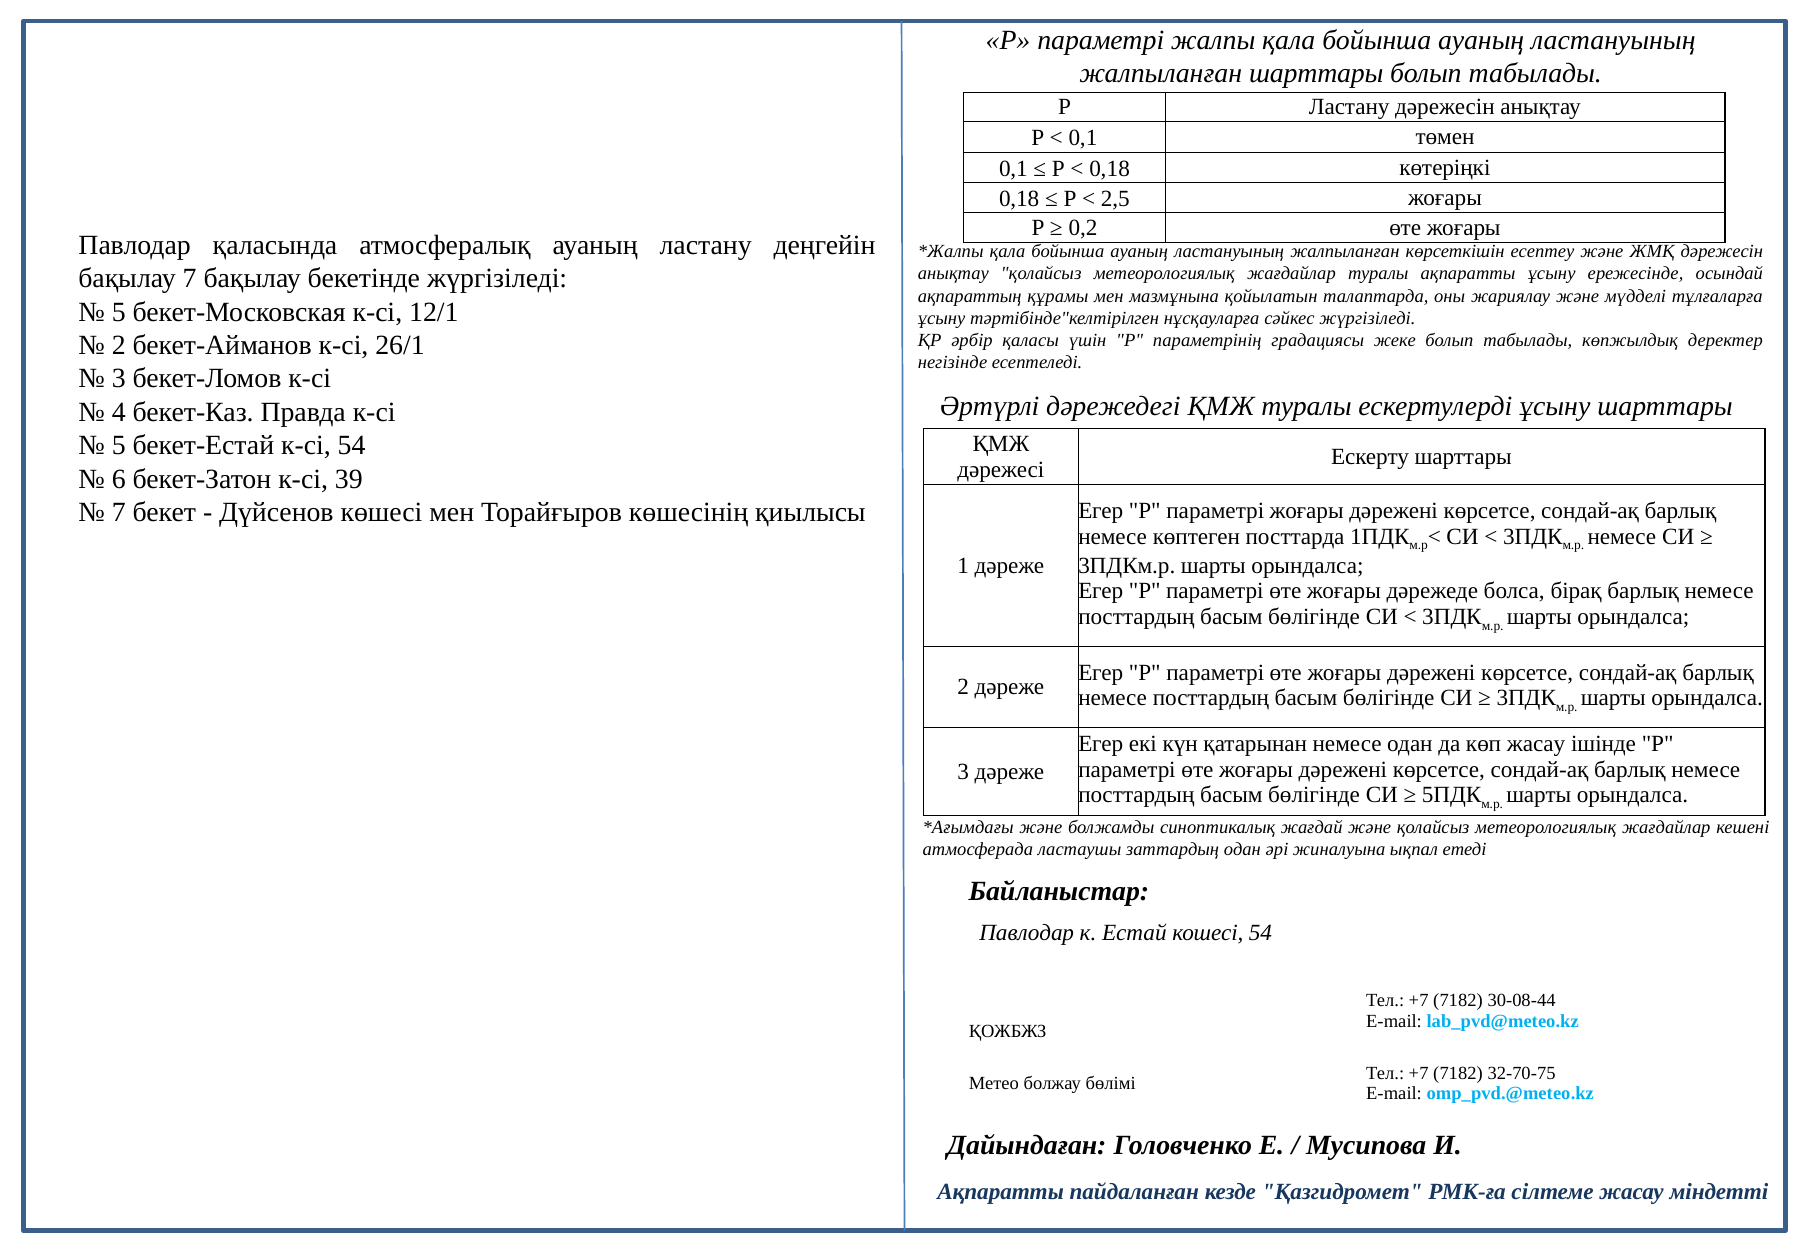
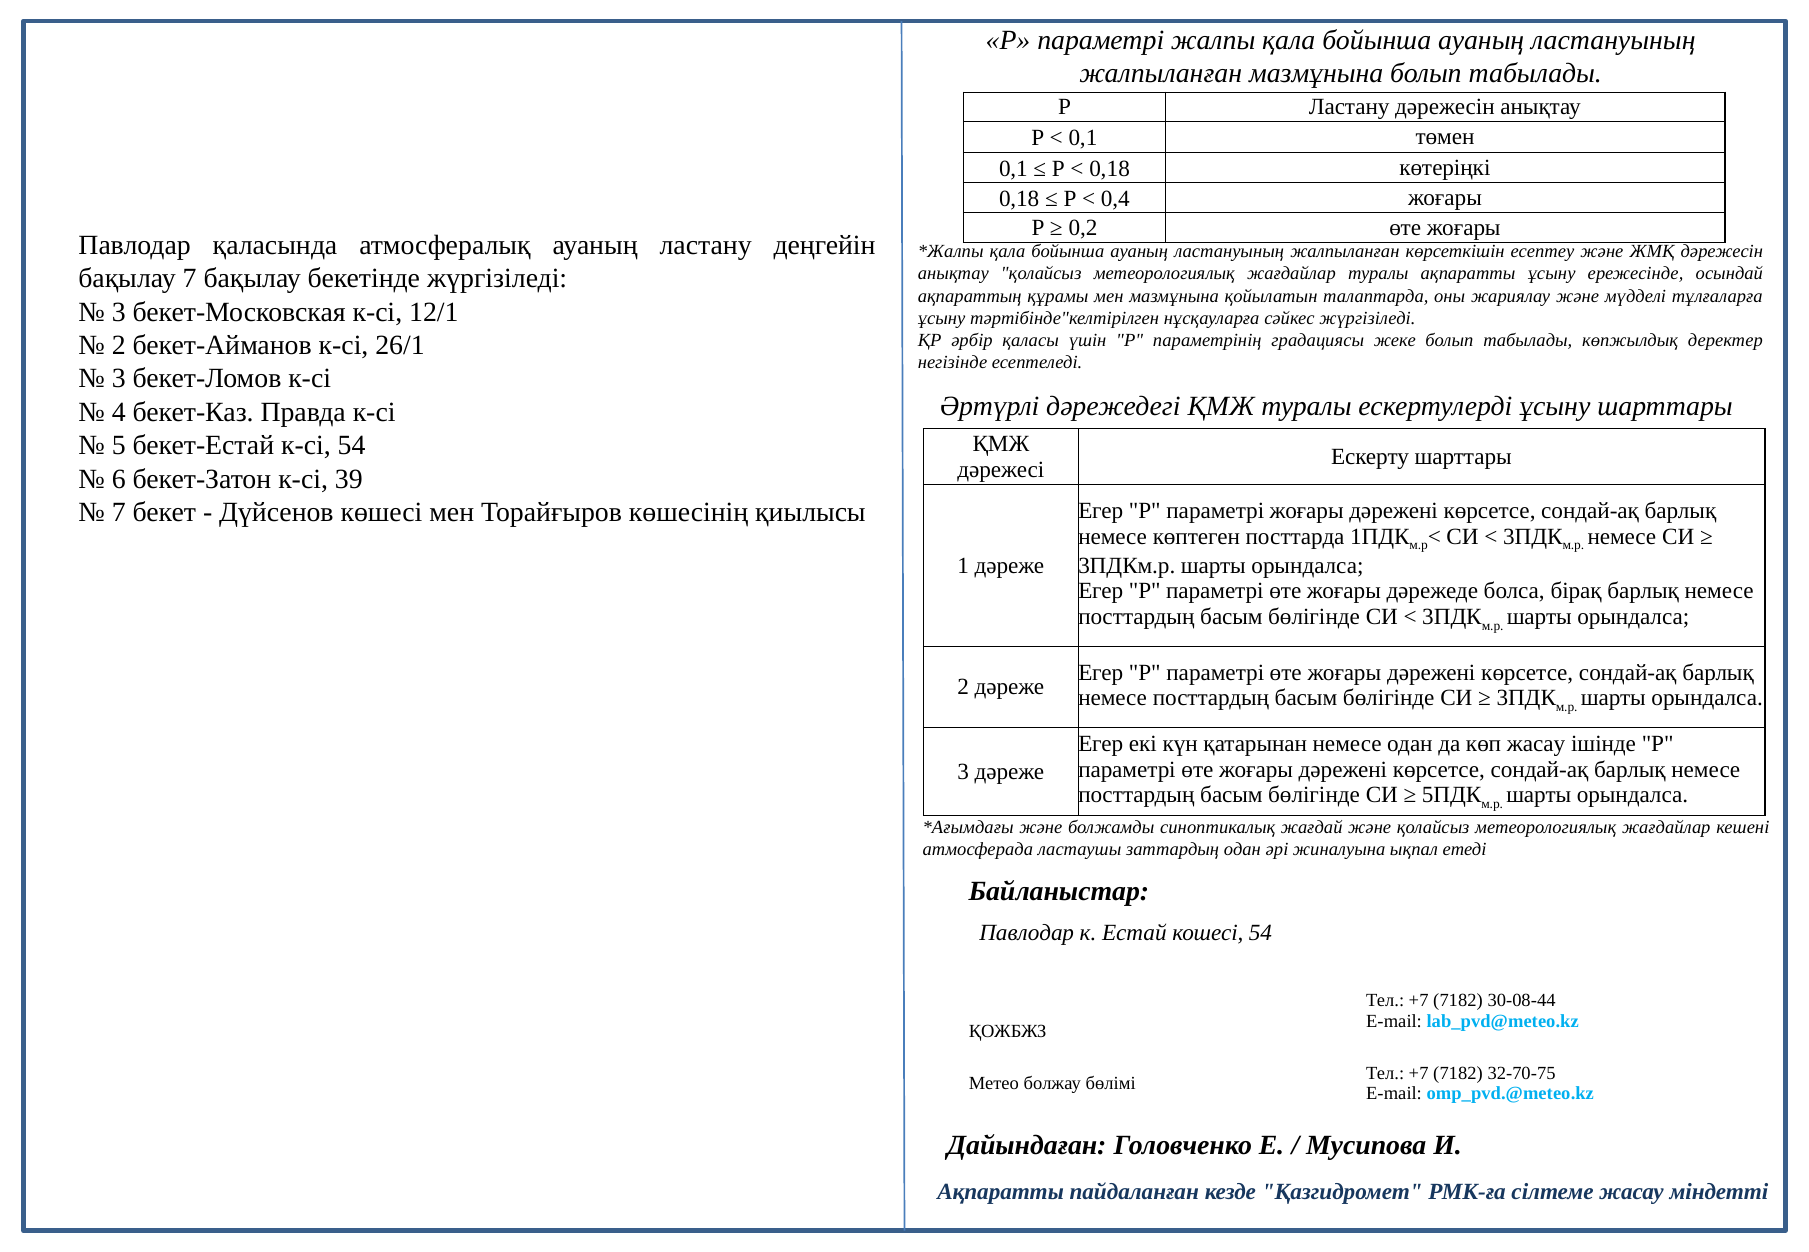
жалпыланған шарттары: шарттары -> мазмұнына (1316, 73)
2,5: 2,5 -> 0,4 (1115, 199)
5: 5 -> 3 (119, 312)
